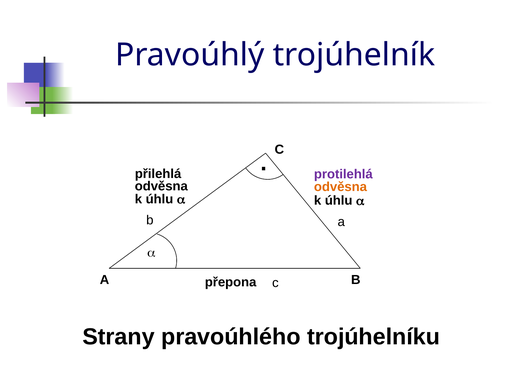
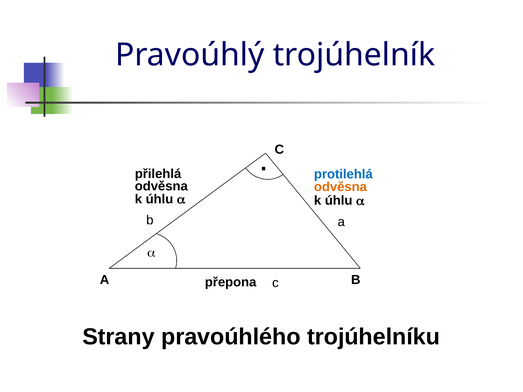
protilehlá colour: purple -> blue (343, 174)
